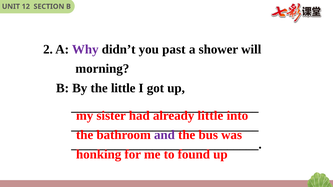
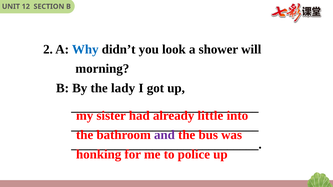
Why colour: purple -> blue (85, 49)
past: past -> look (174, 49)
the little: little -> lady (123, 88)
found: found -> police (194, 155)
